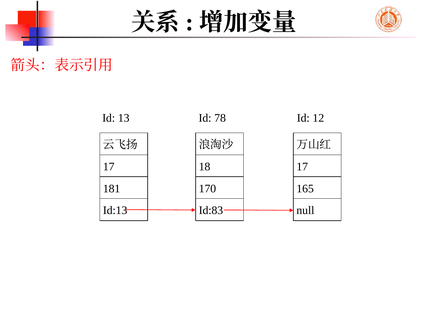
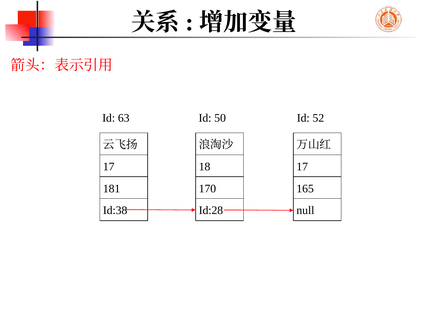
13: 13 -> 63 (124, 118)
78: 78 -> 50 (220, 118)
12: 12 -> 52 (318, 118)
Id:13: Id:13 -> Id:38 (115, 211)
Id:83: Id:83 -> Id:28 (211, 211)
